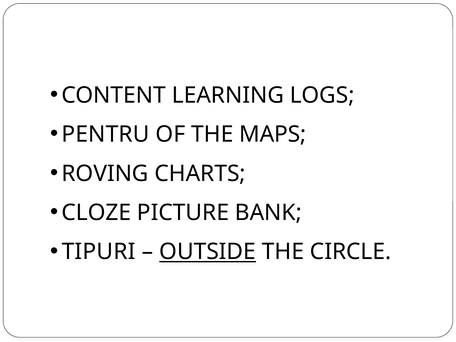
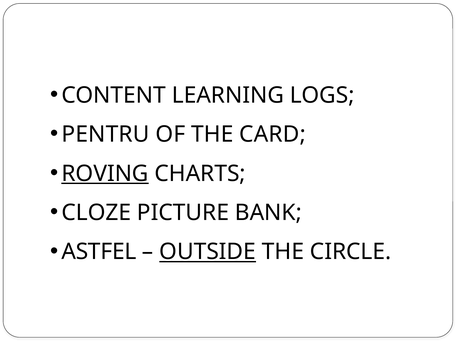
MAPS: MAPS -> CARD (273, 134)
ROVING underline: none -> present (105, 173)
TIPURI: TIPURI -> ASTFEL (99, 252)
